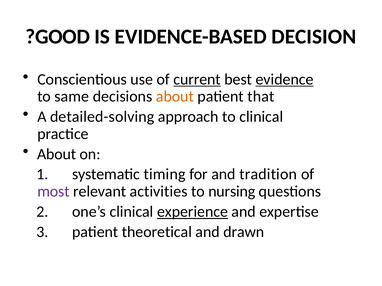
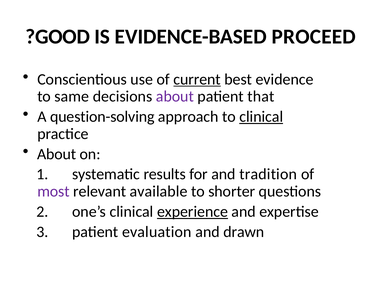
DECISION: DECISION -> PROCEED (314, 37)
evidence underline: present -> none (285, 79)
about colour: orange -> purple (175, 97)
detailed-solving: detailed-solving -> question-solving (102, 117)
clinical underline: none -> present (261, 117)
timing: timing -> results (165, 175)
activities: activities -> available (159, 192)
nursing: nursing -> shorter (232, 192)
theoretical: theoretical -> evaluation (157, 232)
